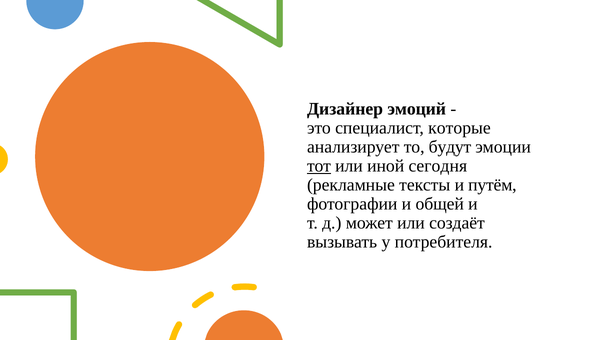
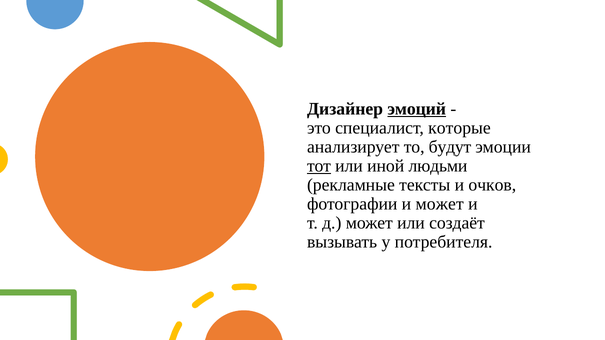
эмоций underline: none -> present (417, 109)
сегодня: сегодня -> людьми (438, 166)
путём: путём -> очков (492, 185)
и общей: общей -> может (440, 204)
